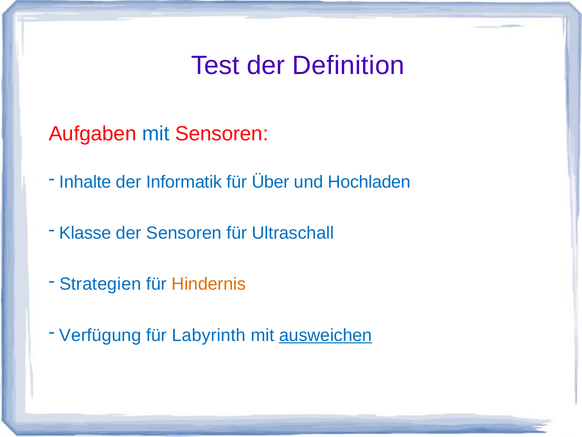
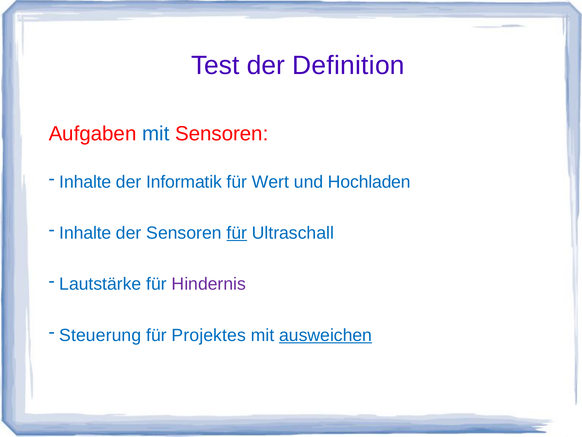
Über: Über -> Wert (270, 182)
Klasse: Klasse -> Inhalte (85, 233)
für underline: none -> present (237, 233)
Strategien: Strategien -> Lautstärke (100, 284)
Hindernis colour: orange -> purple (209, 284)
Verfügung: Verfügung -> Steuerung (100, 335)
Labyrinth: Labyrinth -> Projektes (209, 335)
